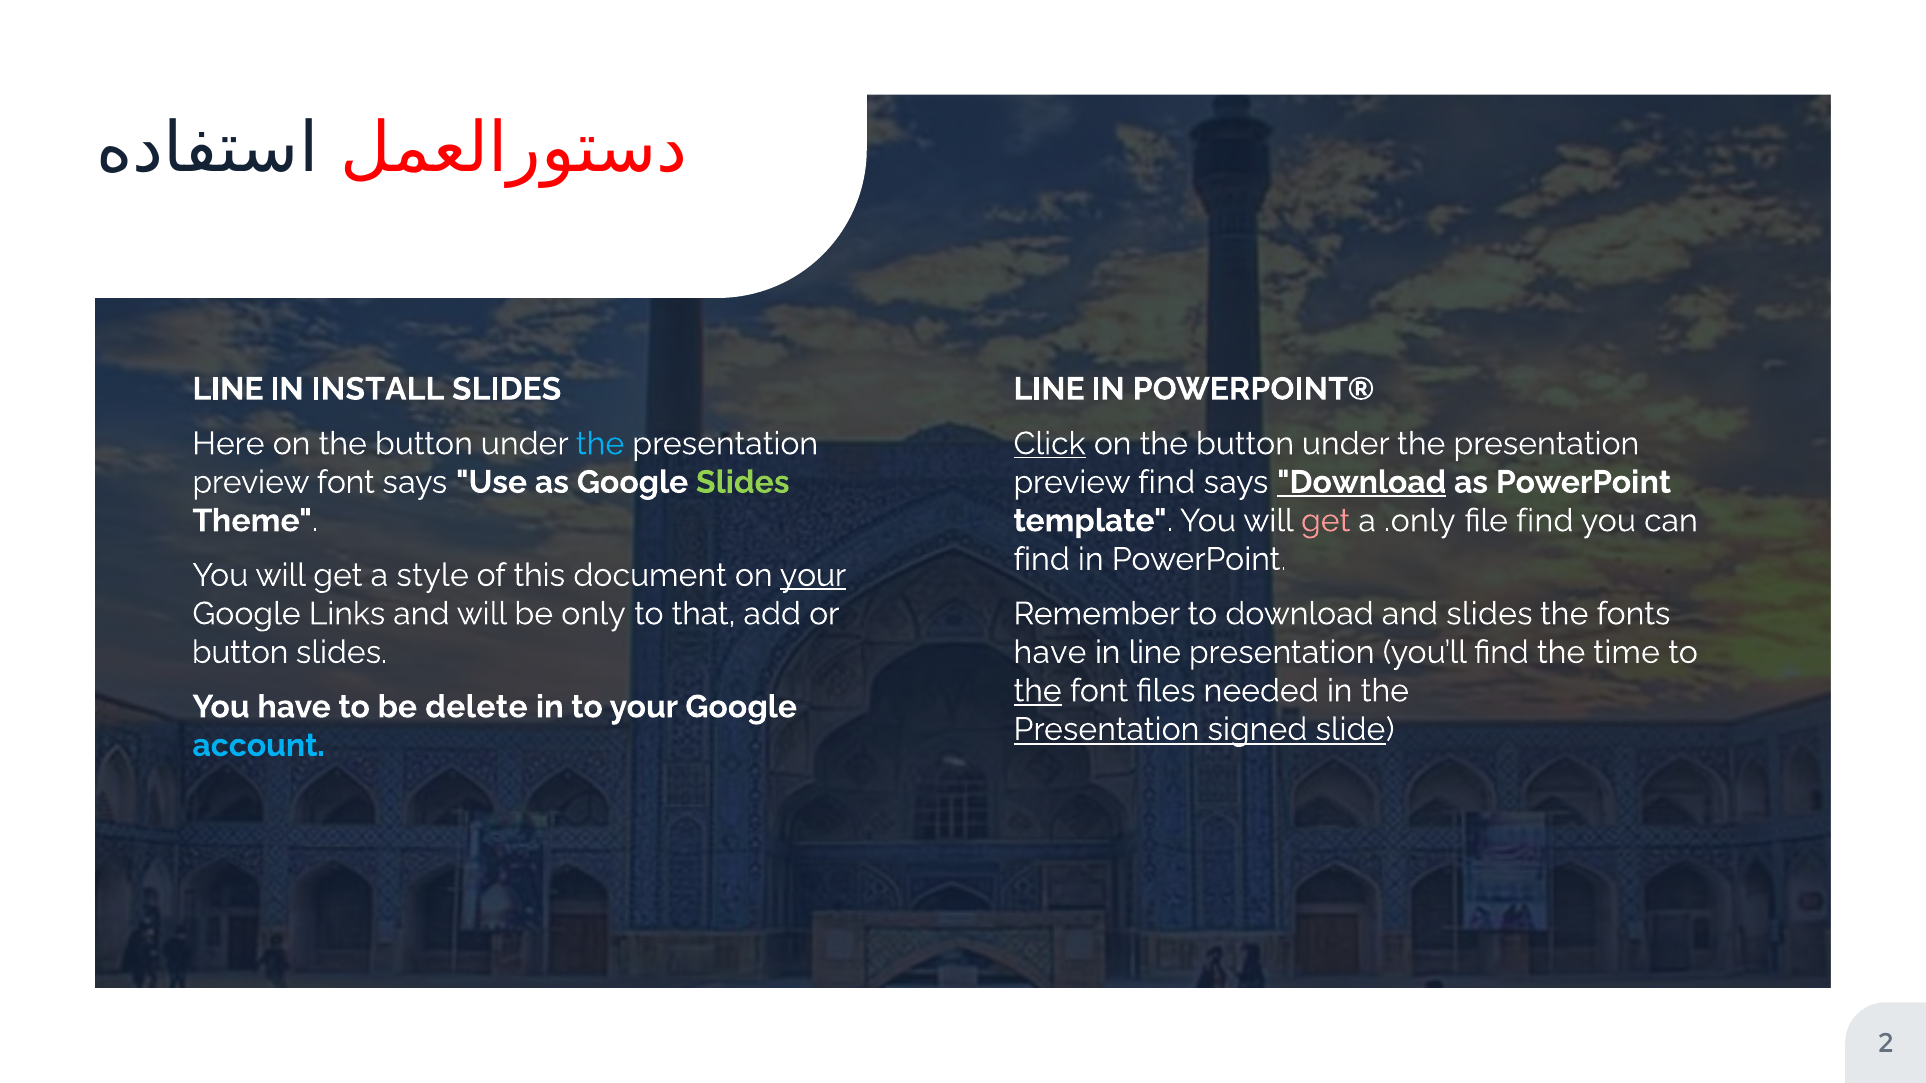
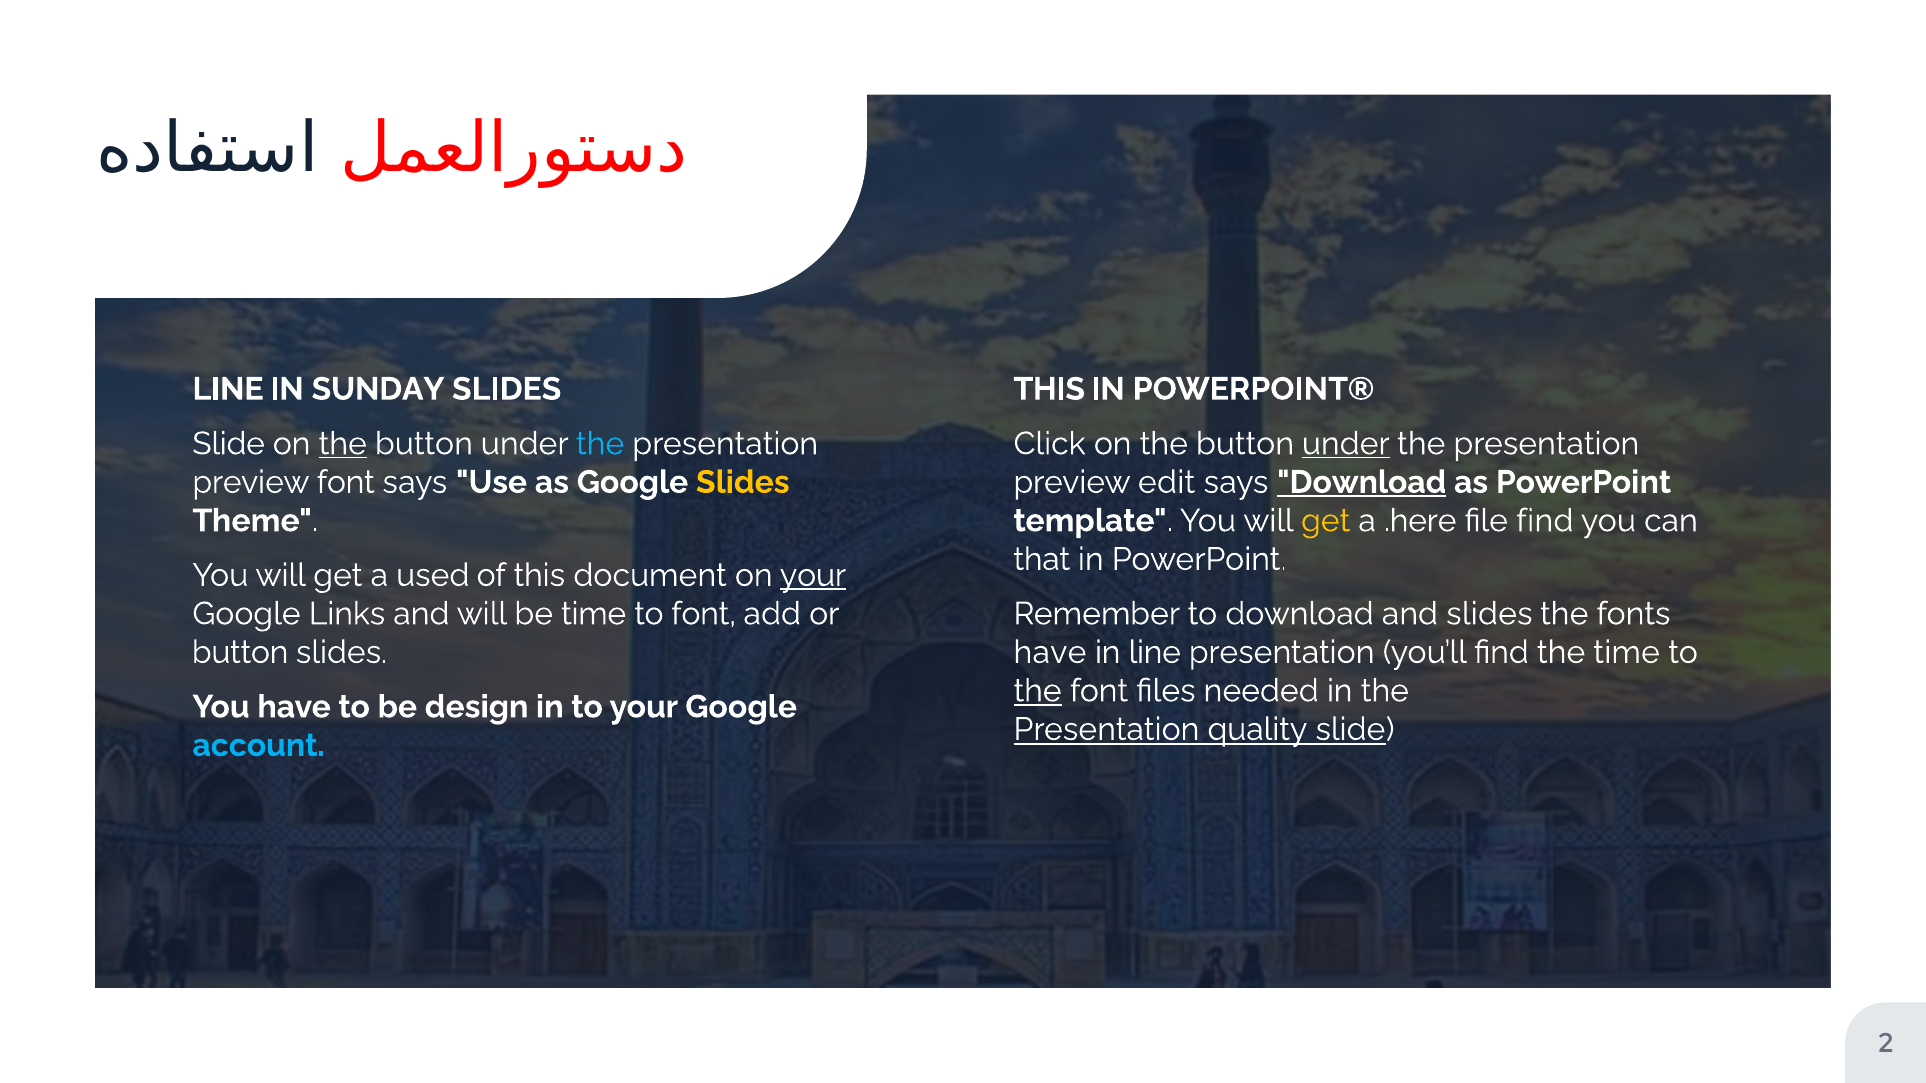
INSTALL: INSTALL -> SUNDAY (378, 389)
LINE: LINE -> THIS (1049, 389)
Here: Here -> Slide (229, 444)
the underline: none -> present (343, 444)
Click underline: present -> none (1050, 444)
under underline: none -> present (1346, 444)
Slides colour: light green -> yellow (743, 482)
preview find: find -> edit (1167, 482)
get colour: pink -> yellow (1326, 521)
.only: .only -> .here (1420, 521)
find: find -> that (1042, 559)
style: style -> used (433, 575)
be only: only -> time (594, 614)
to that: that -> font (704, 614)
delete: delete -> design (477, 707)
signed: signed -> quality (1257, 730)
